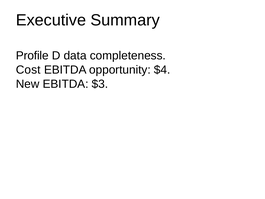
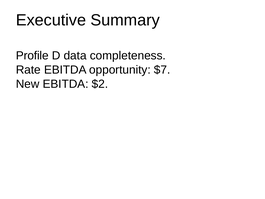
Cost: Cost -> Rate (28, 70)
$4: $4 -> $7 (162, 70)
$3: $3 -> $2 (100, 84)
